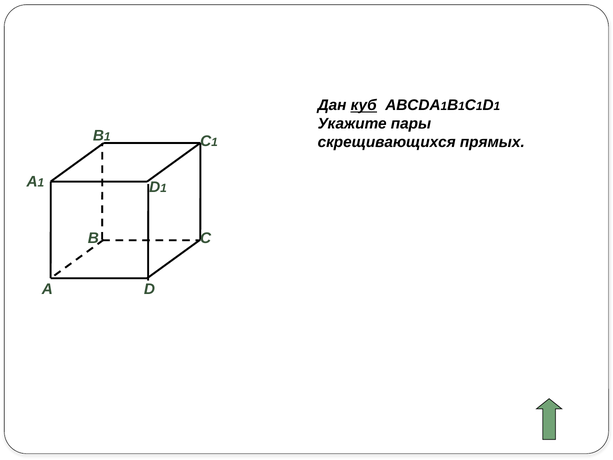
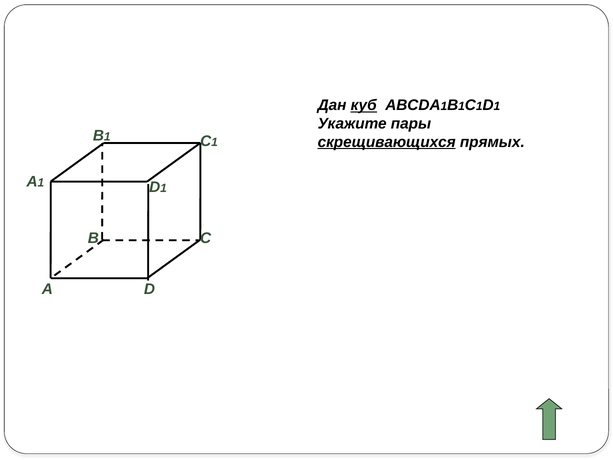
скрещивающихся underline: none -> present (387, 142)
